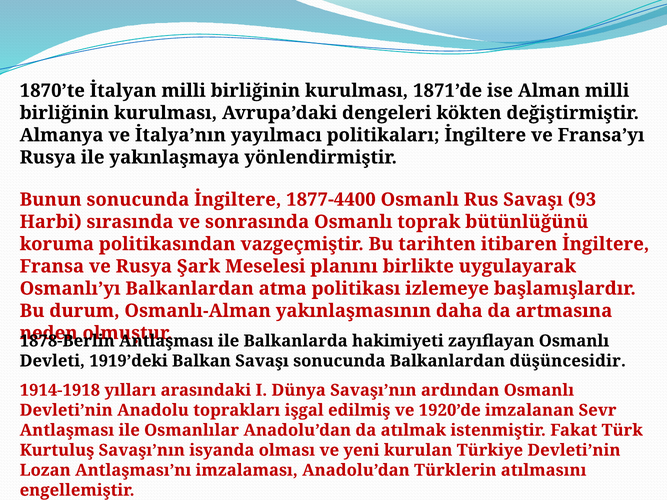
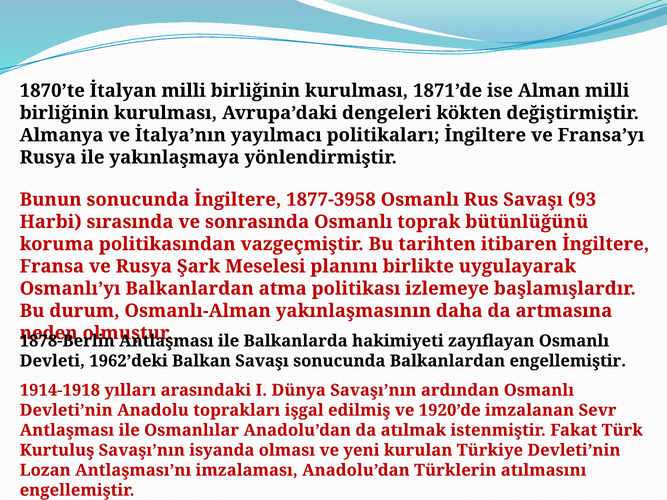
1877-4400: 1877-4400 -> 1877-3958 (331, 200)
1919’deki: 1919’deki -> 1962’deki (129, 361)
Balkanlardan düşüncesidir: düşüncesidir -> engellemiştir (568, 361)
